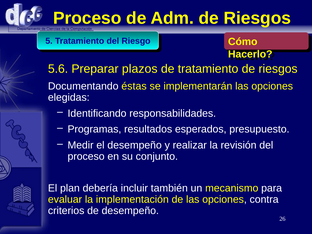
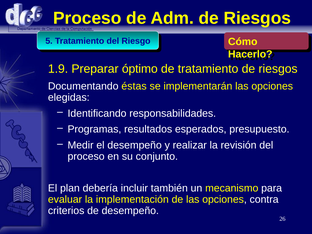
5.6: 5.6 -> 1.9 (58, 69)
plazos: plazos -> óptimo (140, 69)
